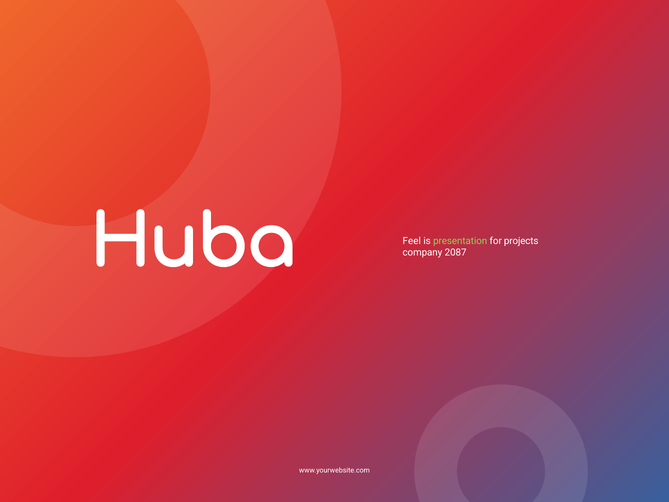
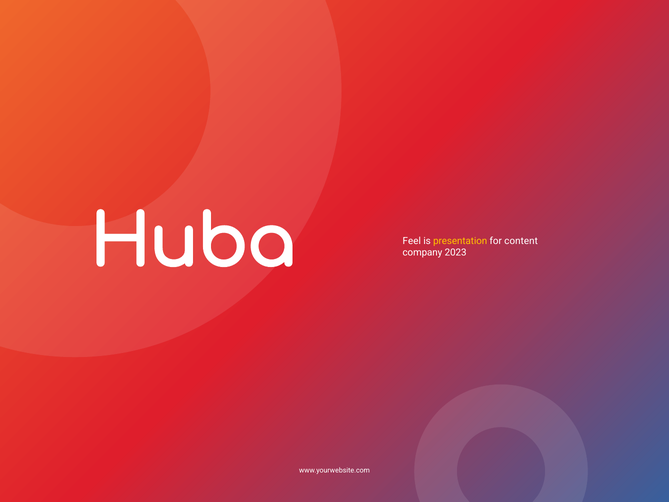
presentation colour: light green -> yellow (460, 241)
projects: projects -> content (521, 241)
2087: 2087 -> 2023 (456, 253)
